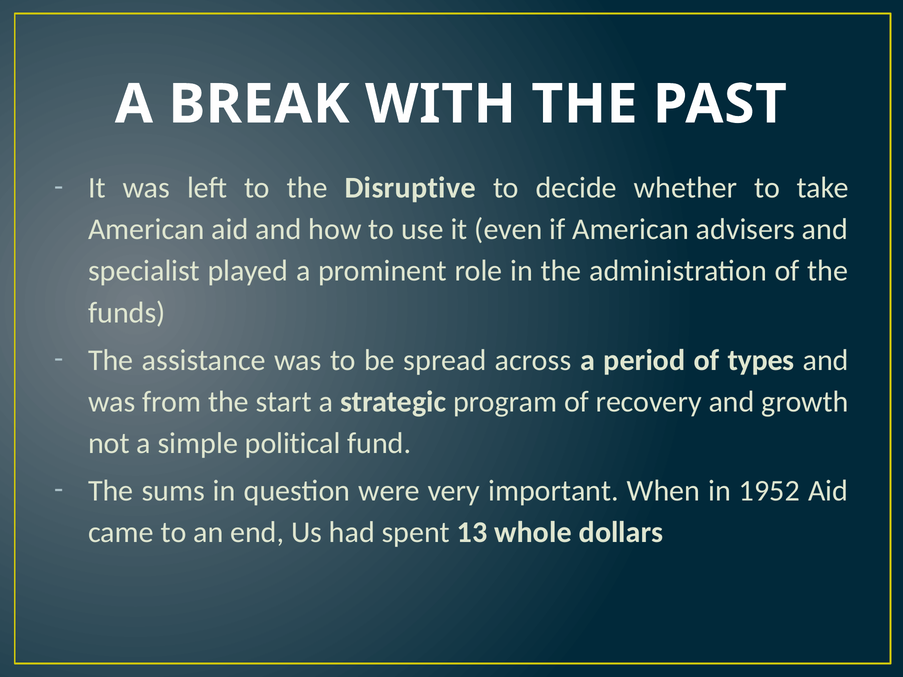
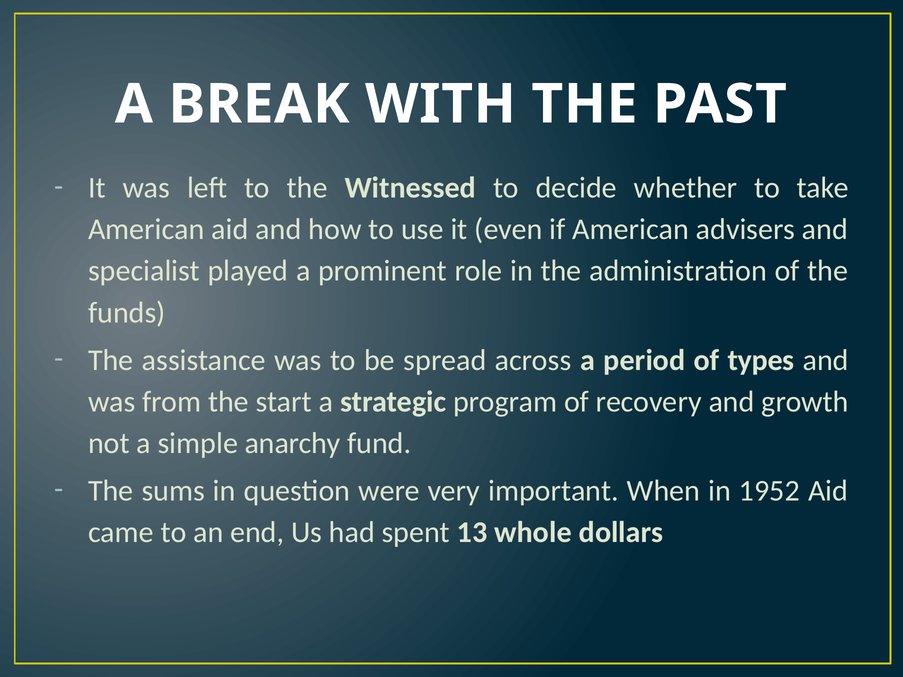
Disruptive: Disruptive -> Witnessed (410, 188)
political: political -> anarchy (293, 443)
